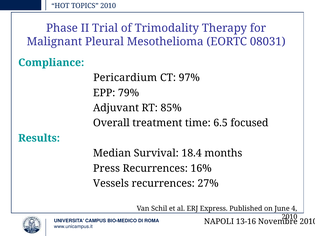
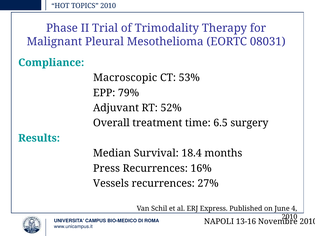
Pericardium: Pericardium -> Macroscopic (125, 78)
97%: 97% -> 53% (189, 78)
85%: 85% -> 52% (171, 108)
focused: focused -> surgery (249, 123)
